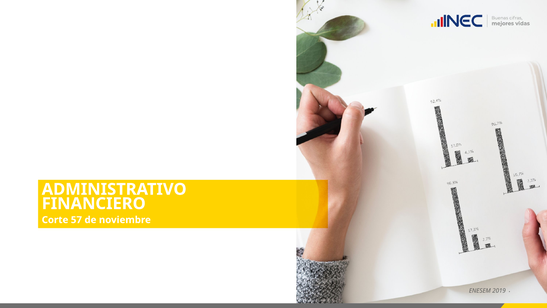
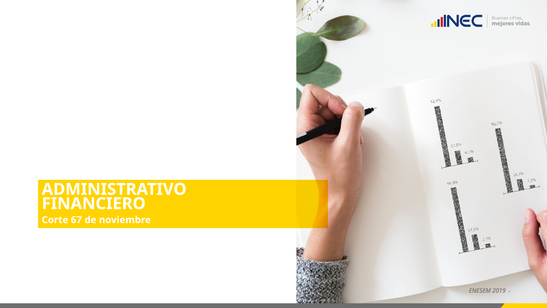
57: 57 -> 67 (76, 220)
